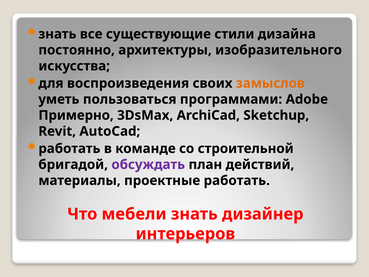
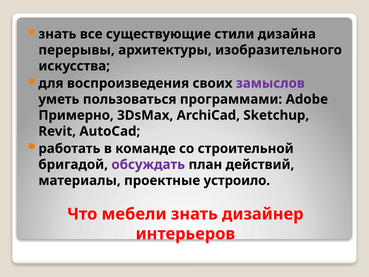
постоянно: постоянно -> перерывы (77, 50)
замыслов colour: orange -> purple (270, 83)
проектные работать: работать -> устроило (237, 180)
